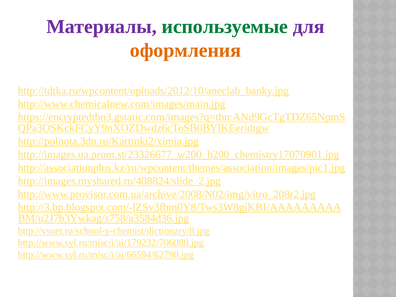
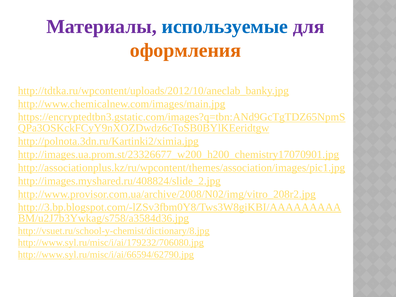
используемые colour: green -> blue (225, 26)
